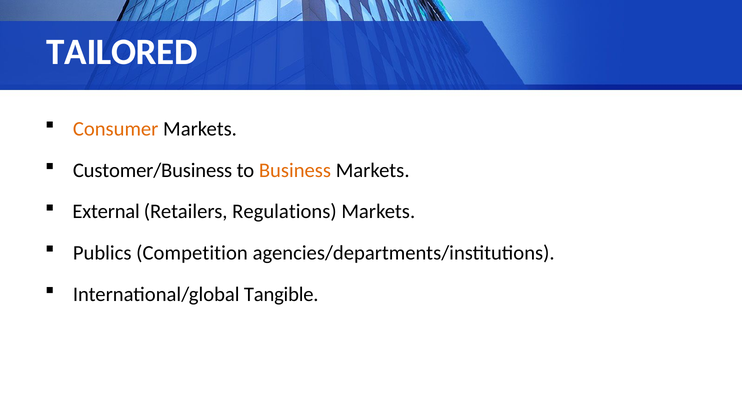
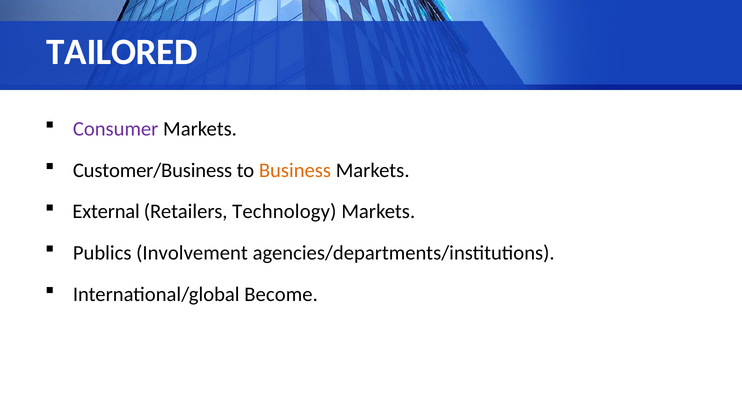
Consumer colour: orange -> purple (116, 129)
Regulations: Regulations -> Technology (284, 211)
Competition: Competition -> Involvement (192, 253)
Tangible: Tangible -> Become (281, 294)
